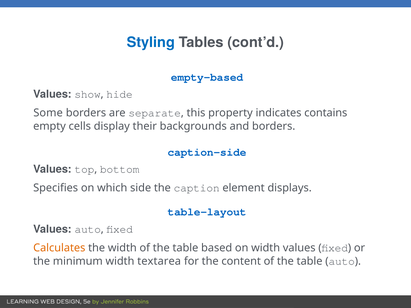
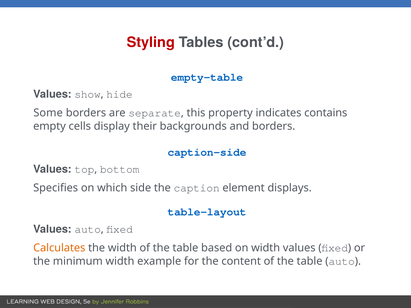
Styling colour: blue -> red (151, 43)
empty-based: empty-based -> empty-table (207, 77)
textarea: textarea -> example (159, 261)
